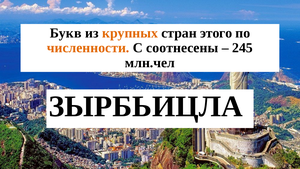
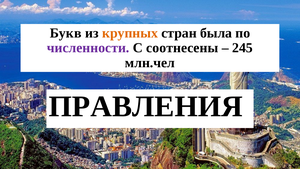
этого: этого -> была (216, 33)
численности colour: orange -> purple (88, 48)
ЗЫРБЬИЦЛА: ЗЫРБЬИЦЛА -> ПРАВЛЕНИЯ (146, 106)
